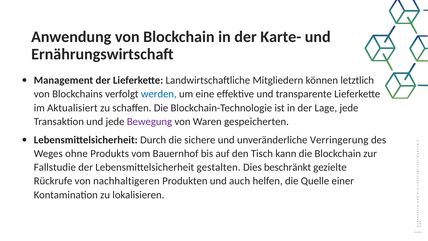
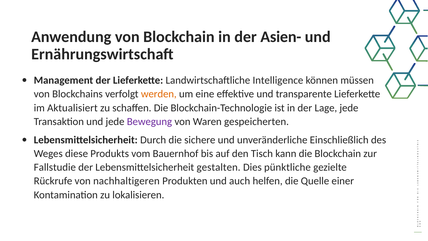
Karte-: Karte- -> Asien- (281, 37)
Mitgliedern: Mitgliedern -> Intelligence (278, 80)
letztlich: letztlich -> müssen (357, 80)
werden colour: blue -> orange (159, 94)
Verringerung: Verringerung -> Einschließlich (339, 140)
ohne: ohne -> diese (77, 153)
beschränkt: beschränkt -> pünktliche (287, 167)
